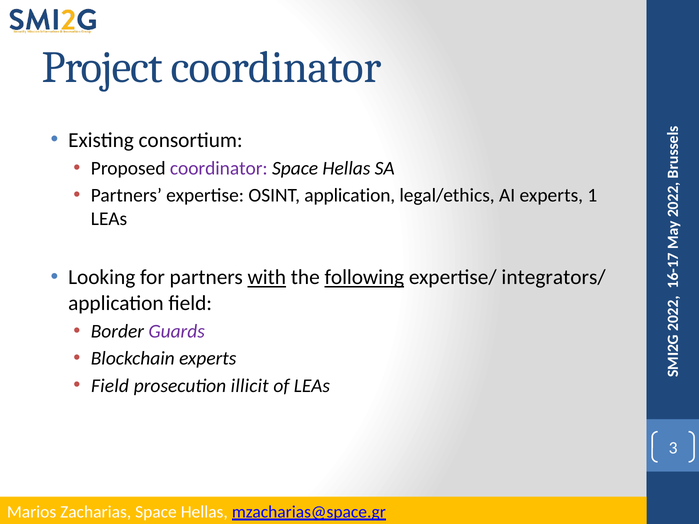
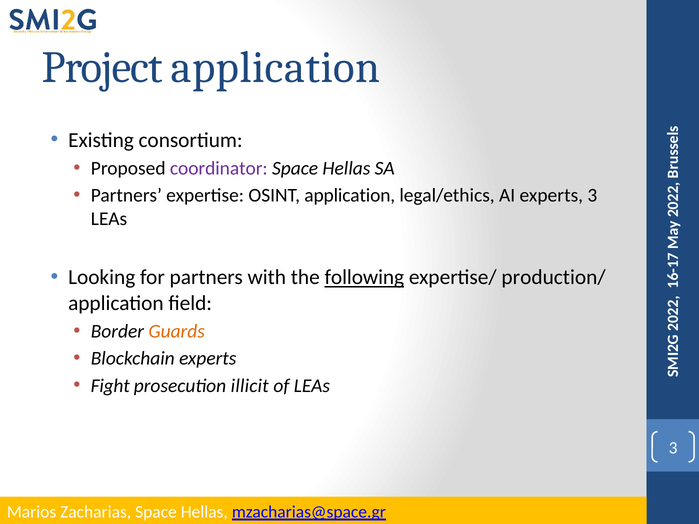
Project coordinator: coordinator -> application (275, 68)
experts 1: 1 -> 3 (592, 196)
with underline: present -> none (267, 278)
integrators/: integrators/ -> production/ (554, 278)
Guards colour: purple -> orange (177, 331)
Field: Field -> Fight (110, 386)
